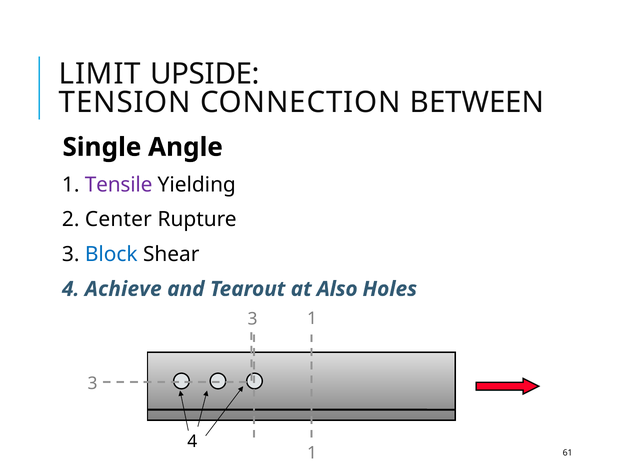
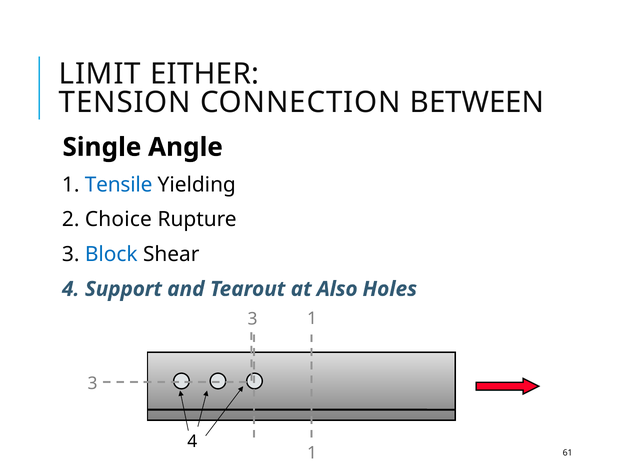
UPSIDE: UPSIDE -> EITHER (205, 74)
Tensile colour: purple -> blue (119, 185)
Center: Center -> Choice (118, 219)
Achieve: Achieve -> Support (123, 289)
